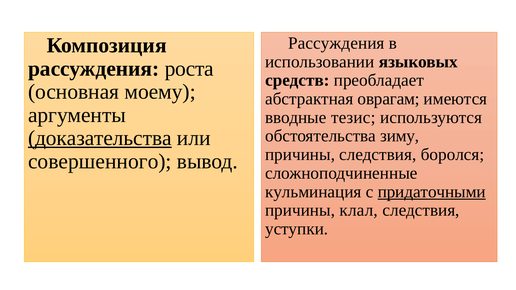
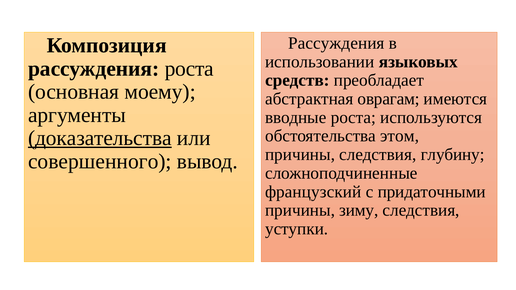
вводные тезис: тезис -> роста (353, 118)
зиму: зиму -> этом (400, 136)
боролся: боролся -> глубину (453, 155)
кульминация: кульминация -> французский (313, 192)
придаточными underline: present -> none (432, 192)
клал: клал -> зиму (359, 210)
